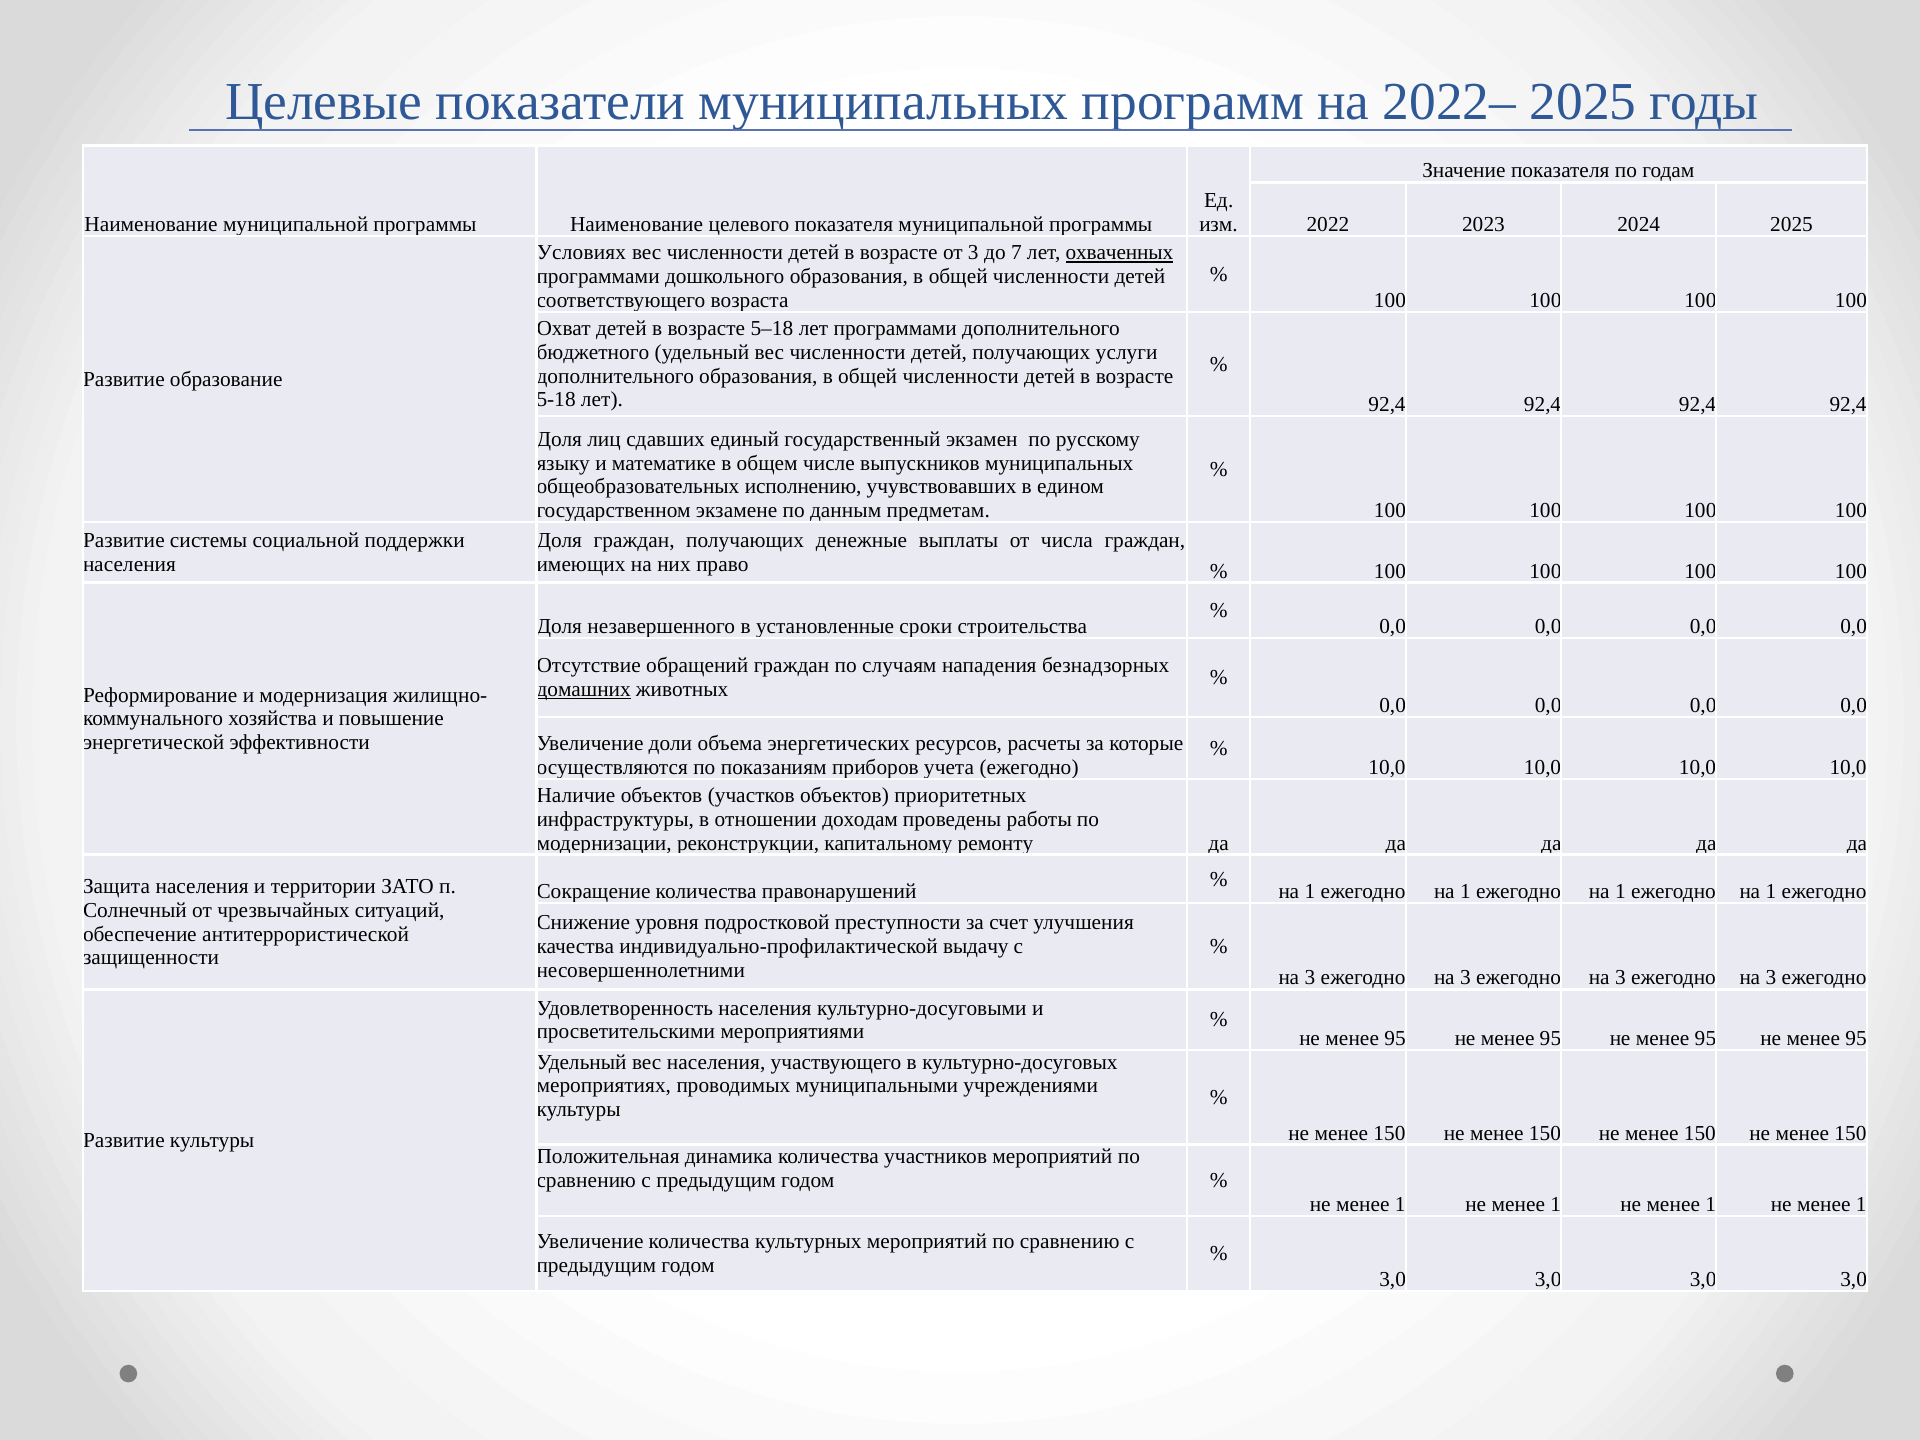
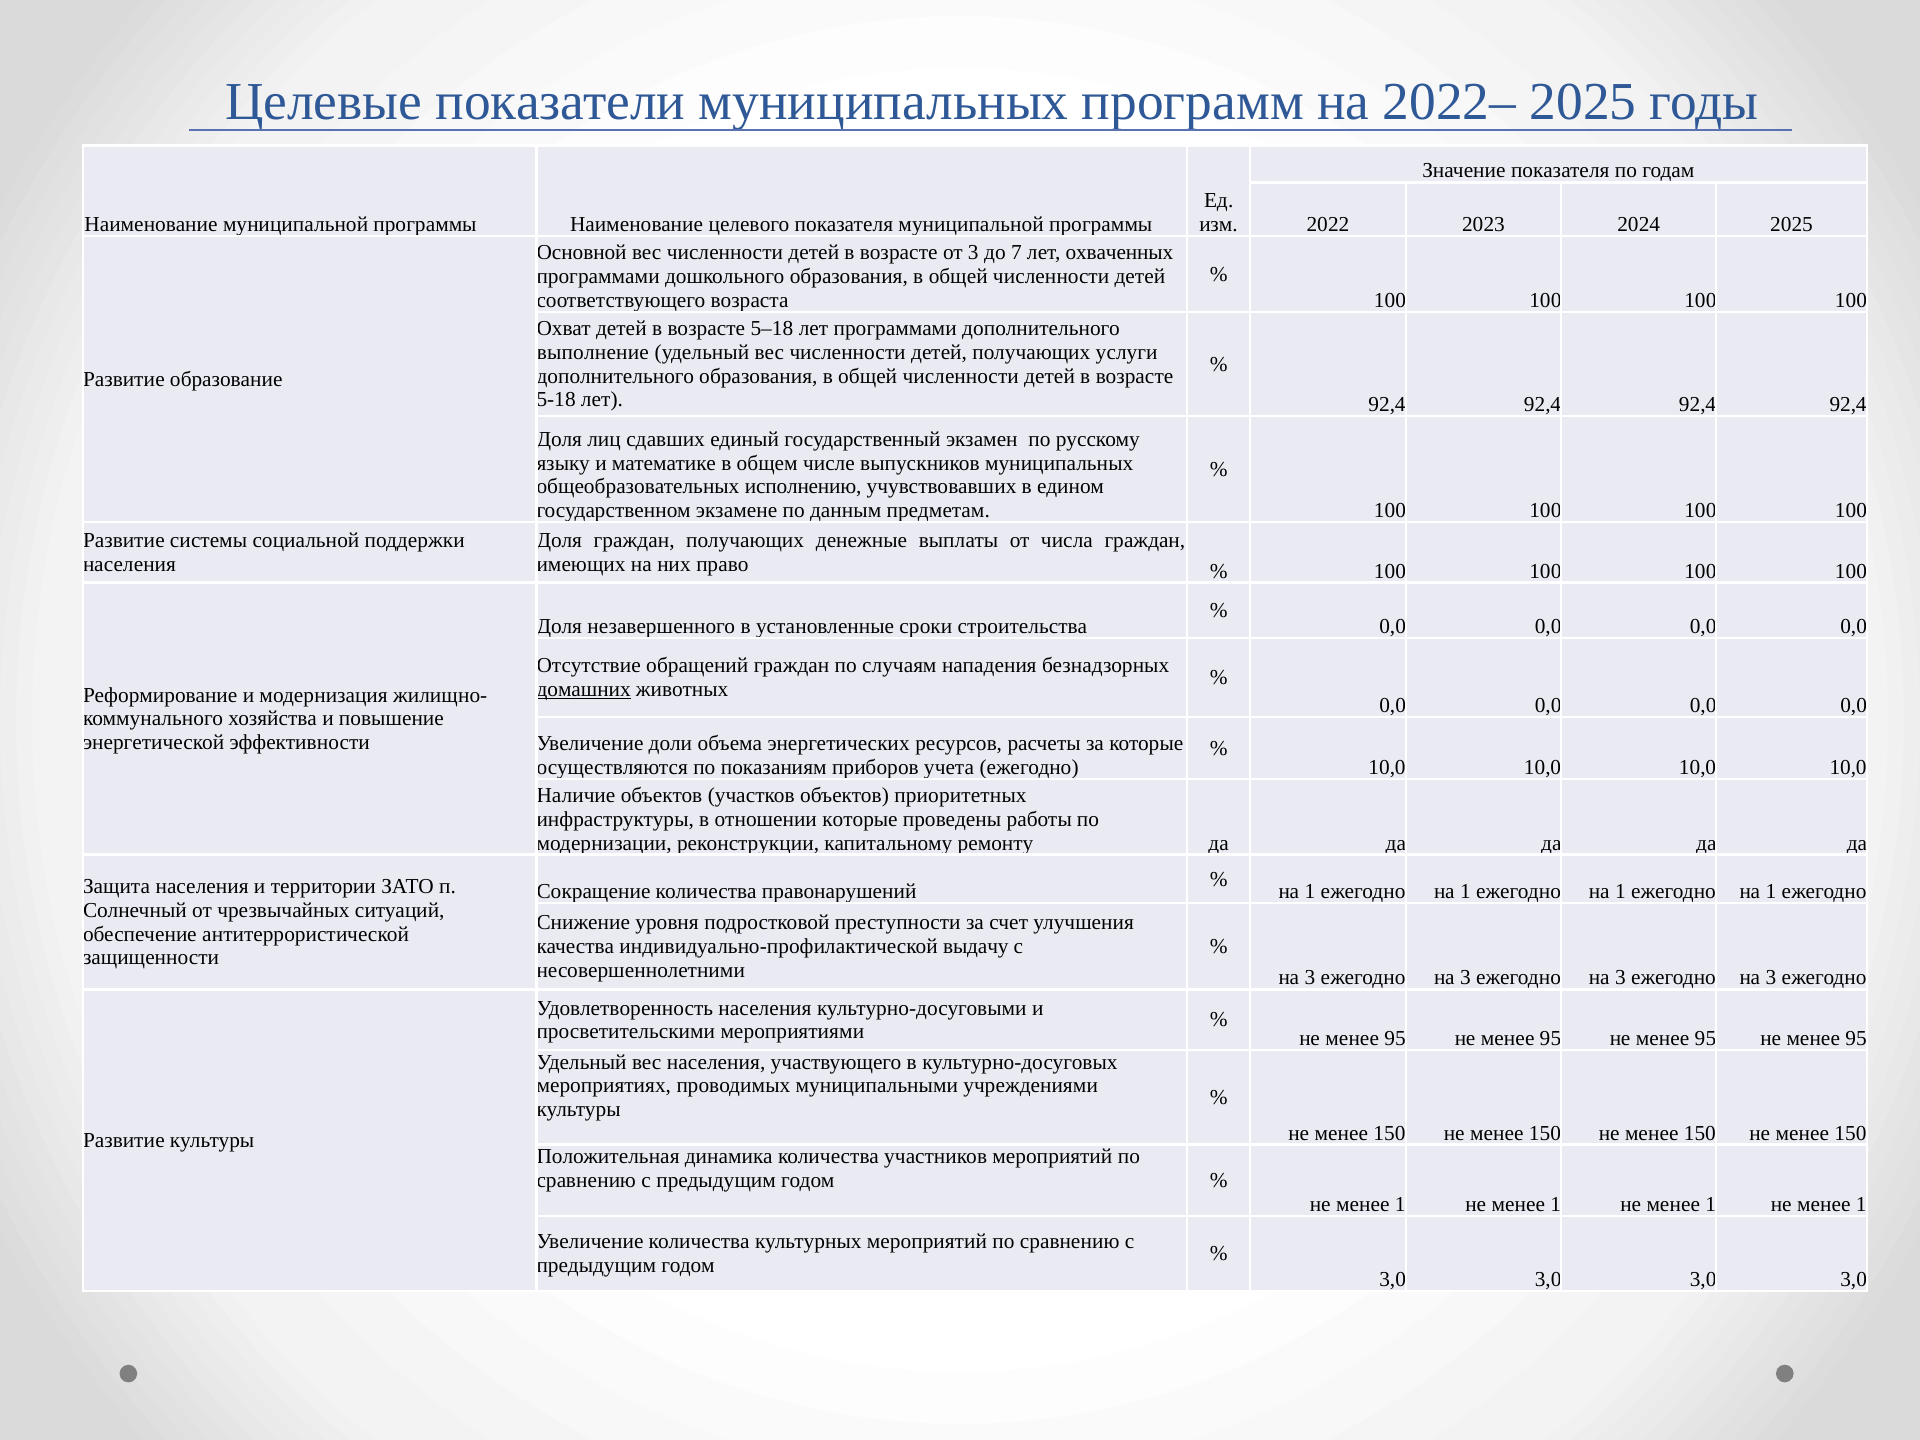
Условиях: Условиях -> Основной (582, 253)
охваченных underline: present -> none (1119, 253)
бюджетного: бюджетного -> выполнение (593, 352)
отношении доходам: доходам -> которые (860, 819)
